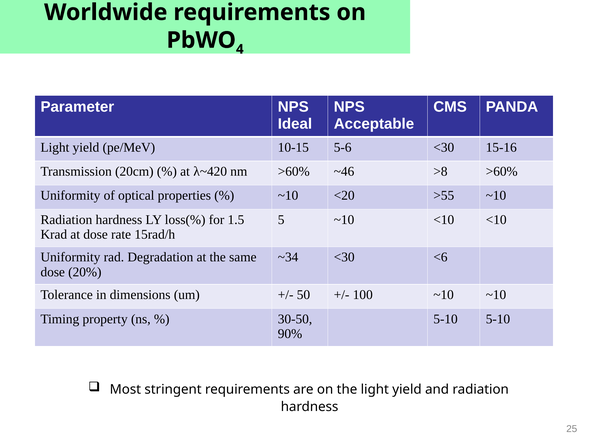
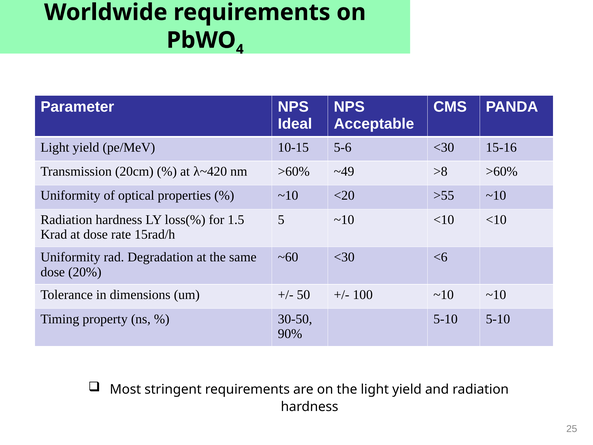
~46: ~46 -> ~49 (344, 171)
~34: ~34 -> ~60 (288, 257)
